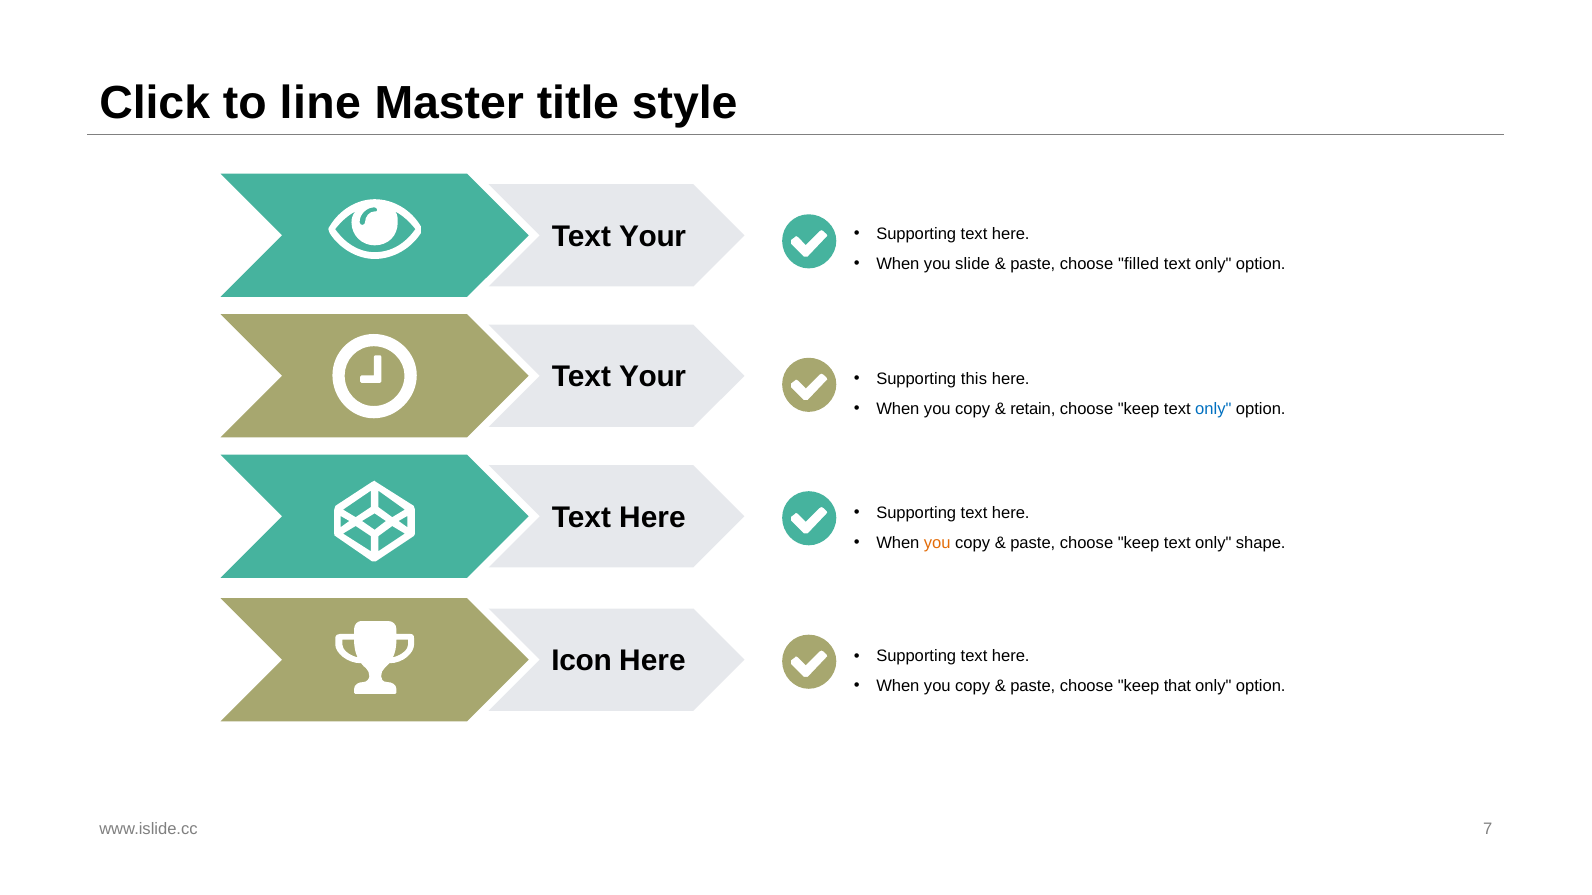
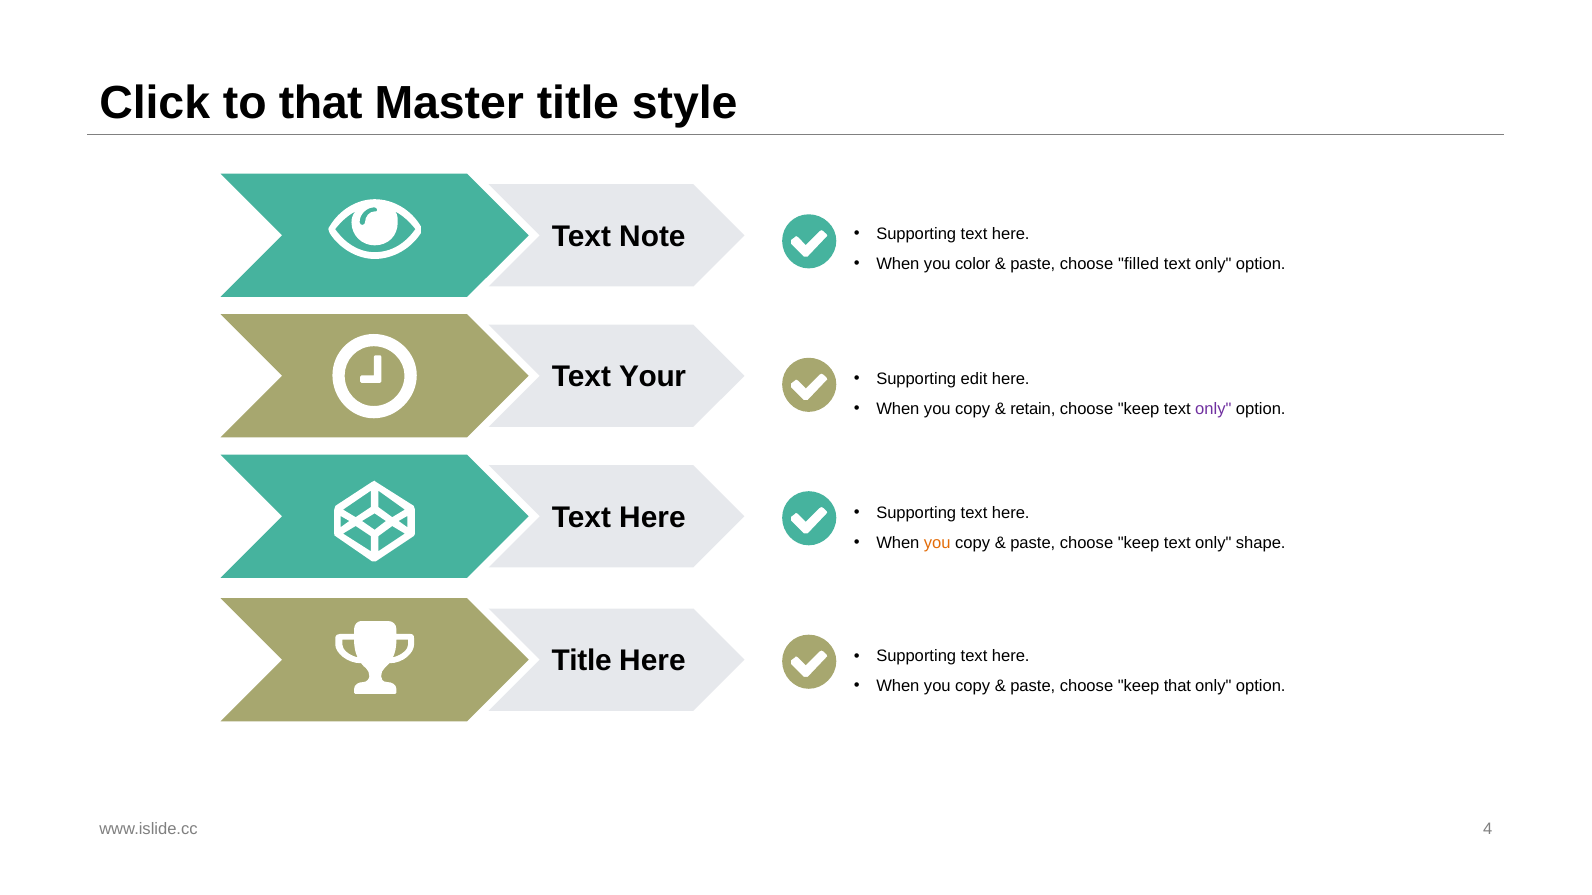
to line: line -> that (321, 103)
Your: Your -> Note (652, 236)
slide: slide -> color (973, 264)
this: this -> edit (974, 379)
only colour: blue -> purple (1213, 409)
Icon: Icon -> Title (582, 661)
7: 7 -> 4 (1488, 829)
